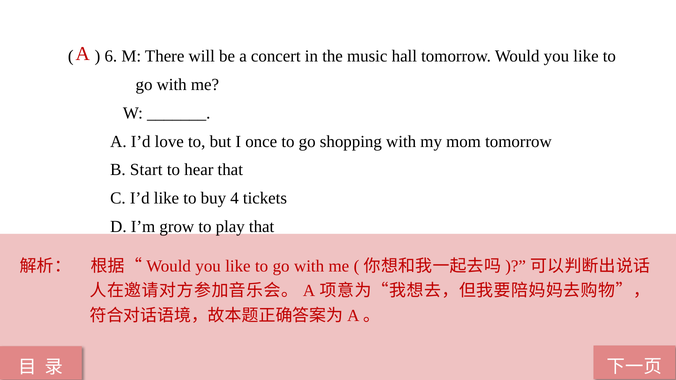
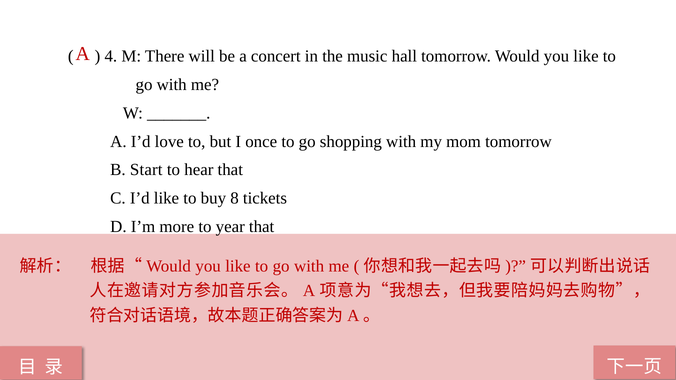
6: 6 -> 4 (111, 56)
4: 4 -> 8 (235, 198)
grow: grow -> more (177, 227)
play: play -> year (230, 227)
